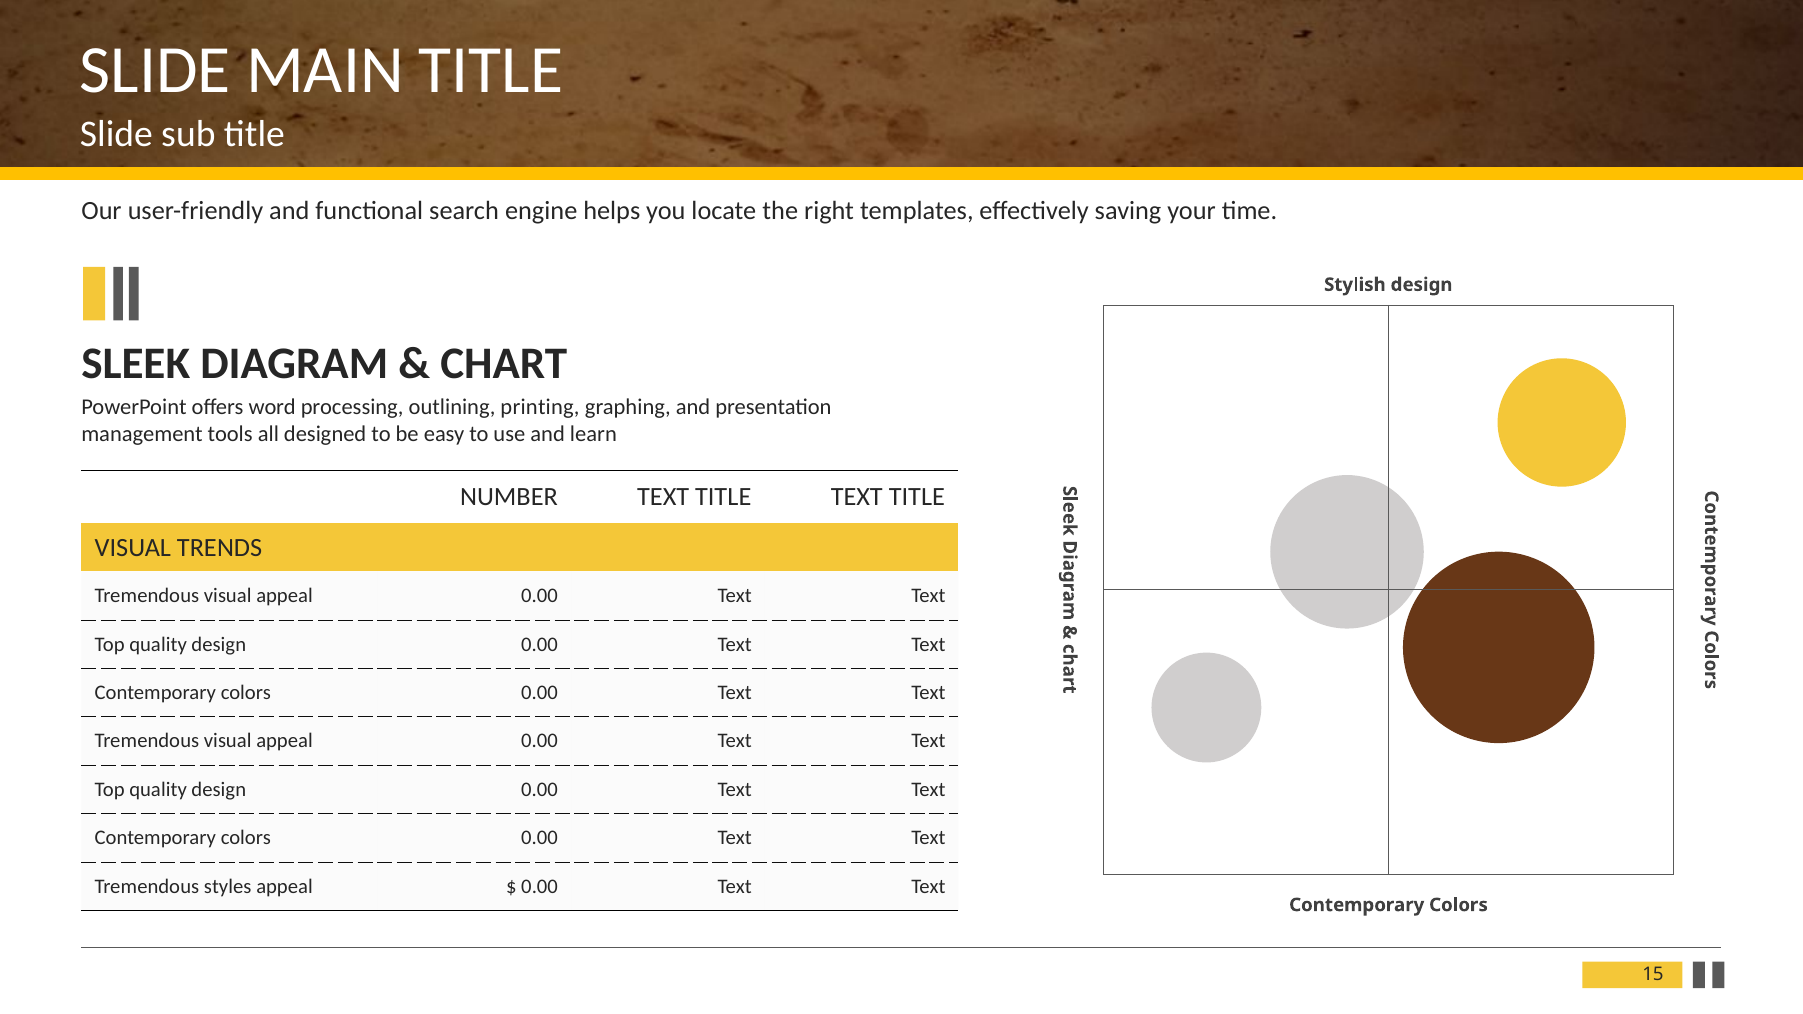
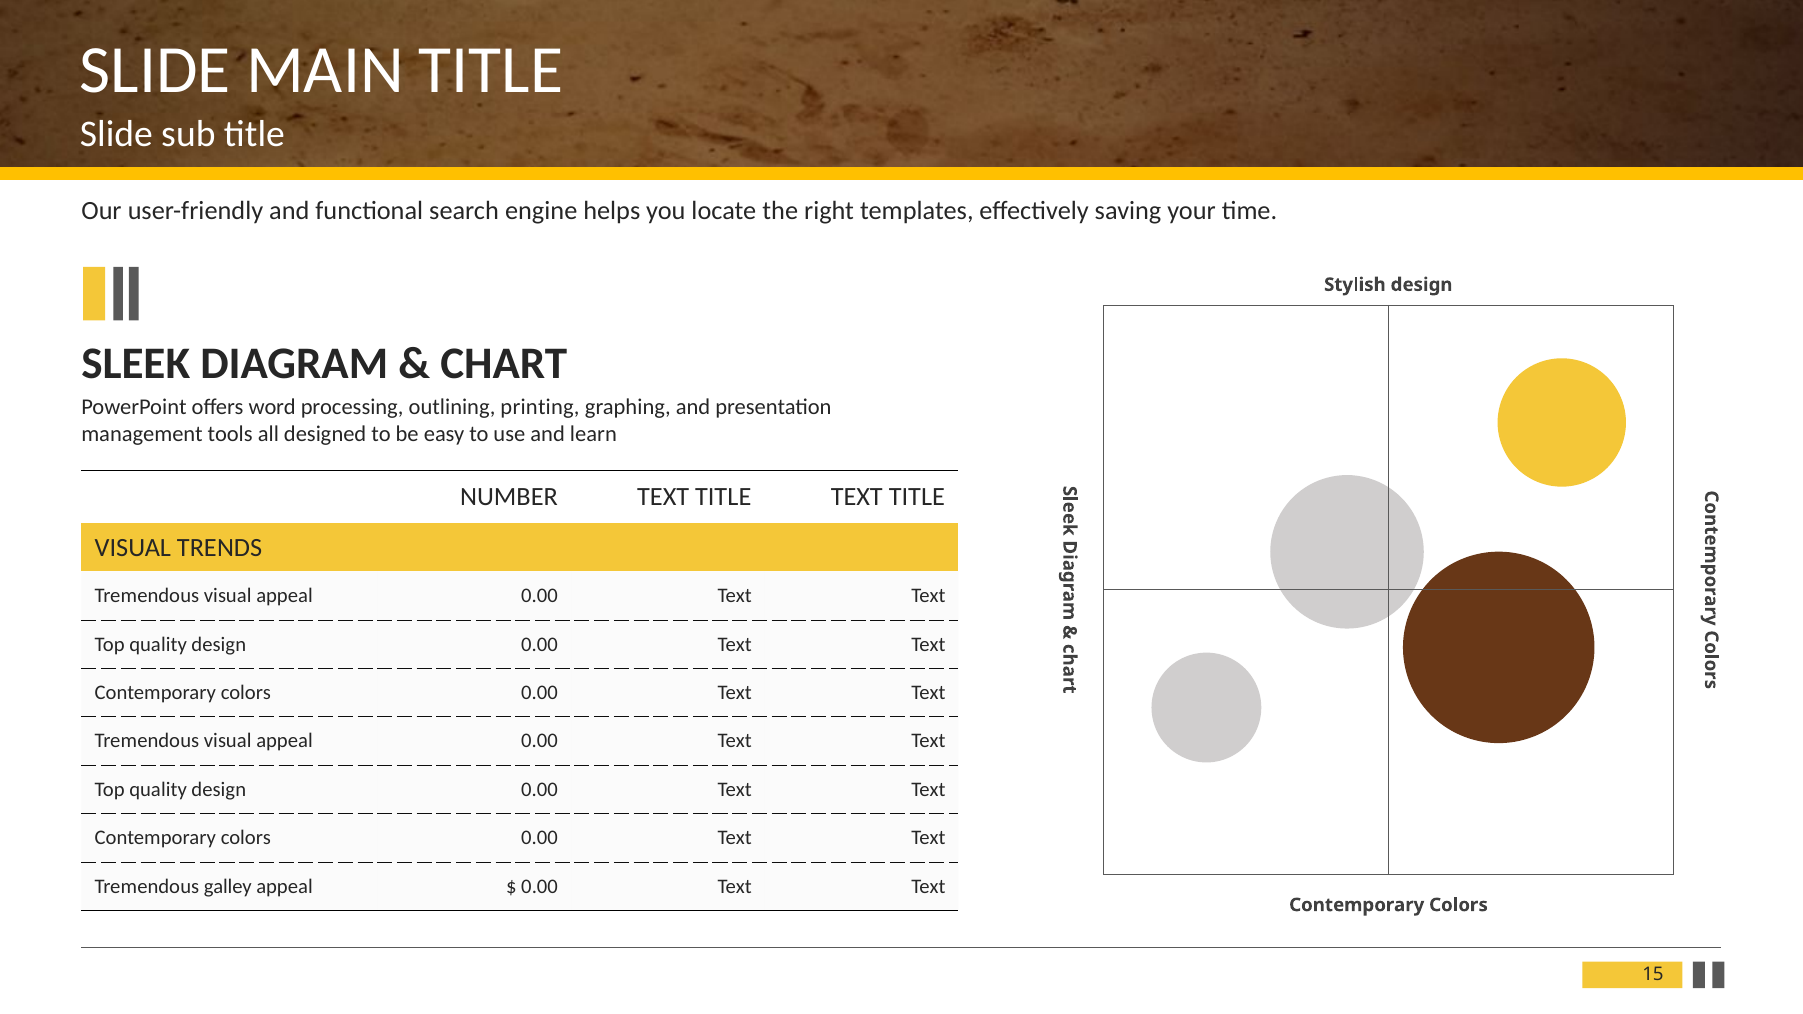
styles: styles -> galley (228, 887)
